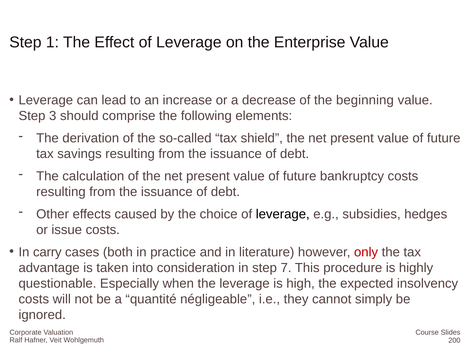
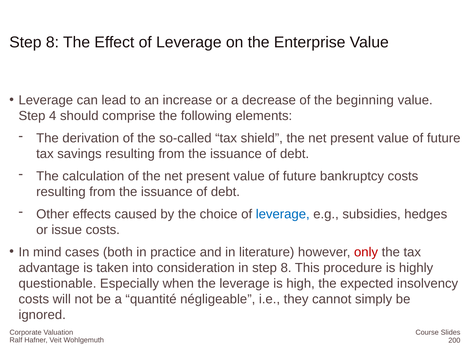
1: 1 -> 8 (52, 43)
3: 3 -> 4 (53, 116)
leverage colour: black -> blue (283, 214)
carry: carry -> mind (47, 252)
in step 7: 7 -> 8 (286, 268)
